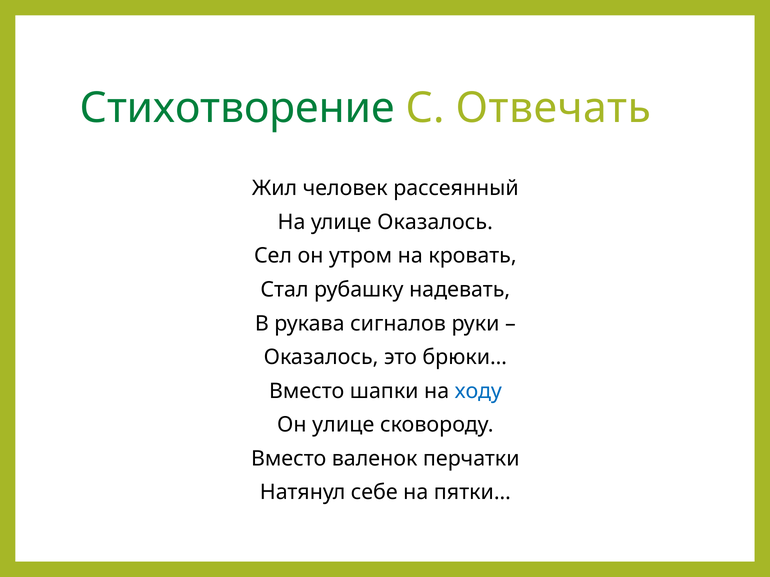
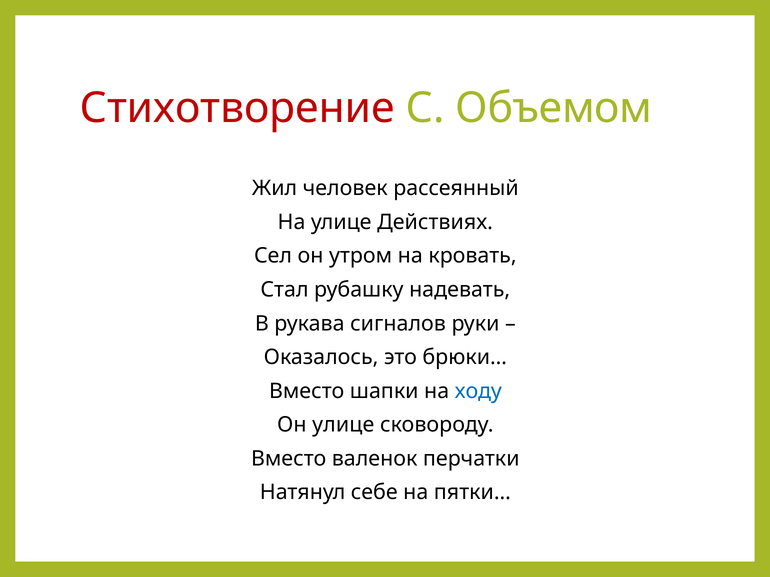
Стихотворение colour: green -> red (237, 108)
Отвечать: Отвечать -> Объемом (554, 108)
улице Оказалось: Оказалось -> Действиях (435, 222)
